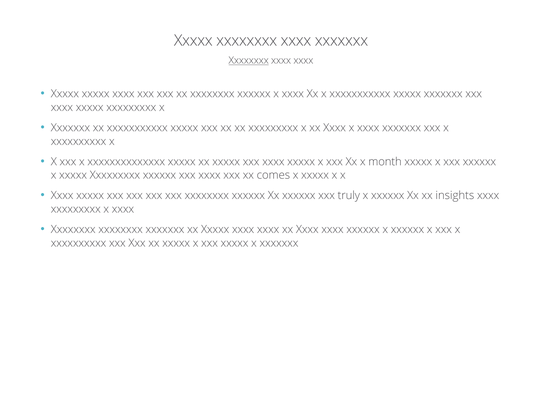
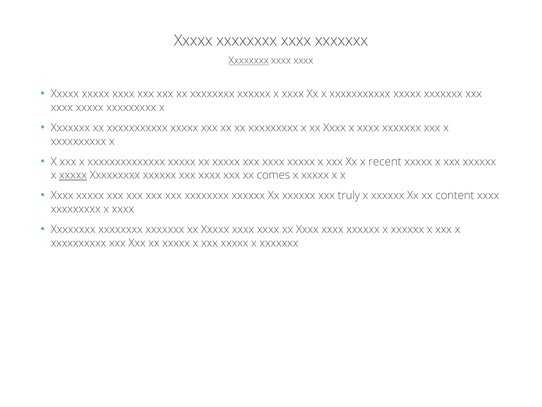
month: month -> recent (385, 161)
xxxxx underline: none -> present (73, 175)
insights: insights -> content (455, 195)
